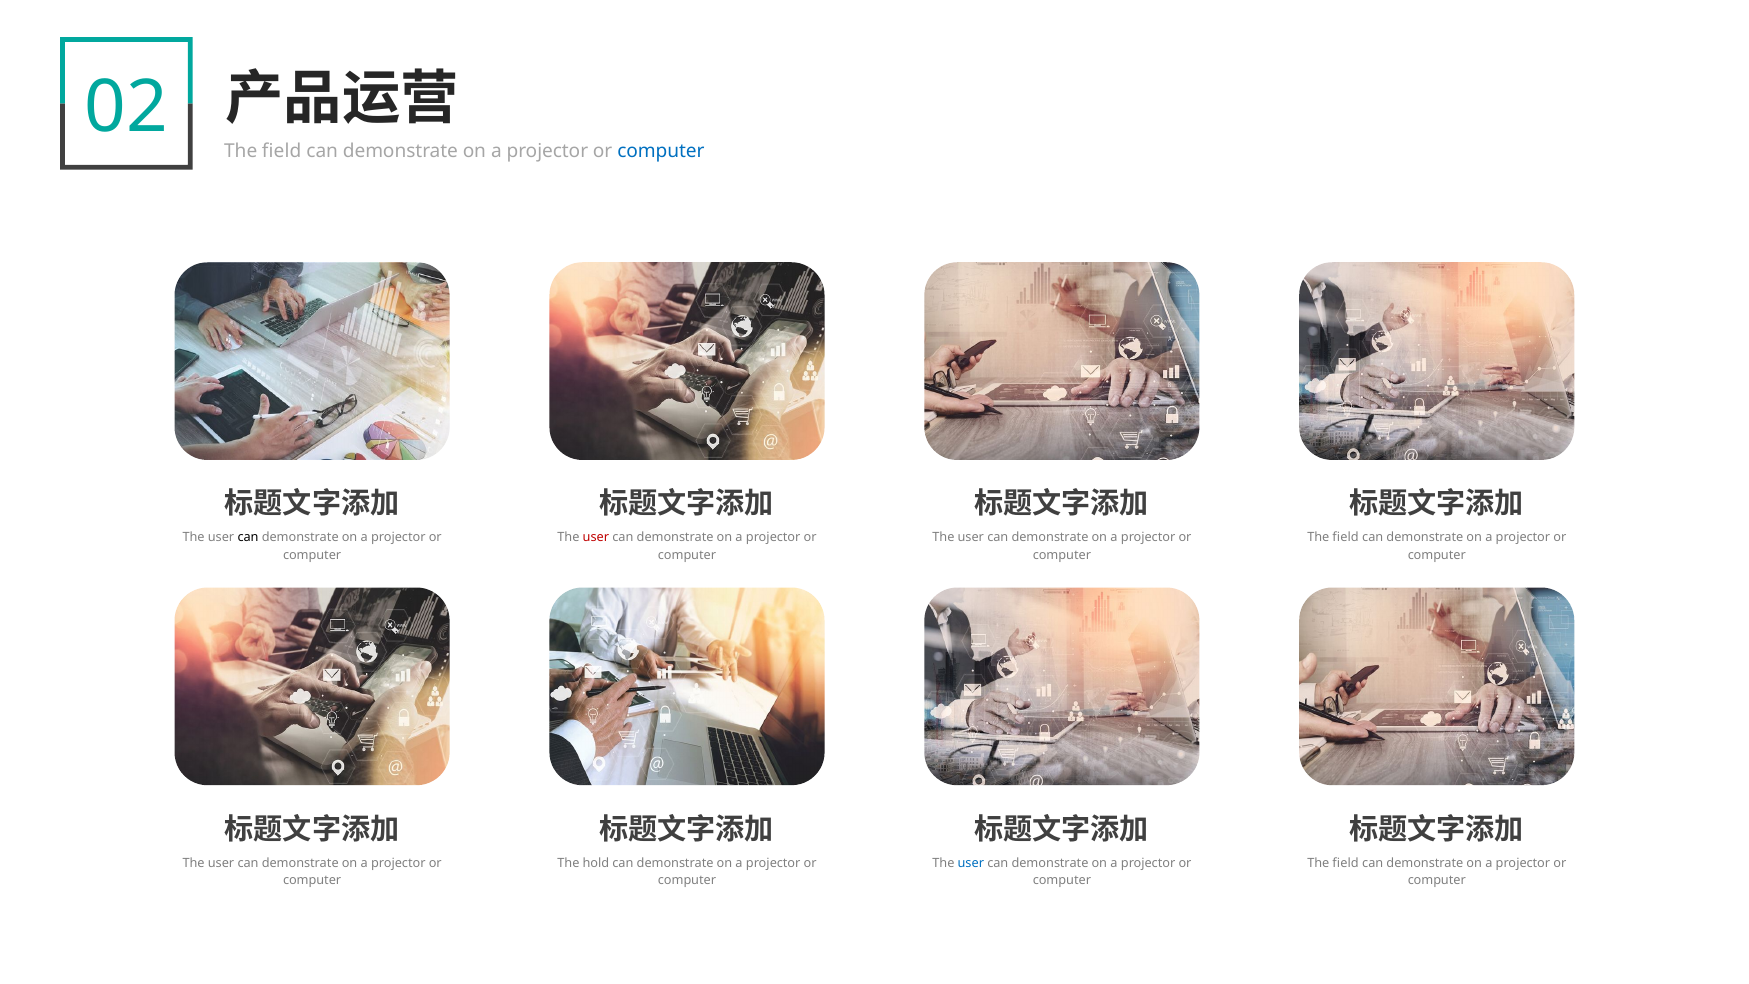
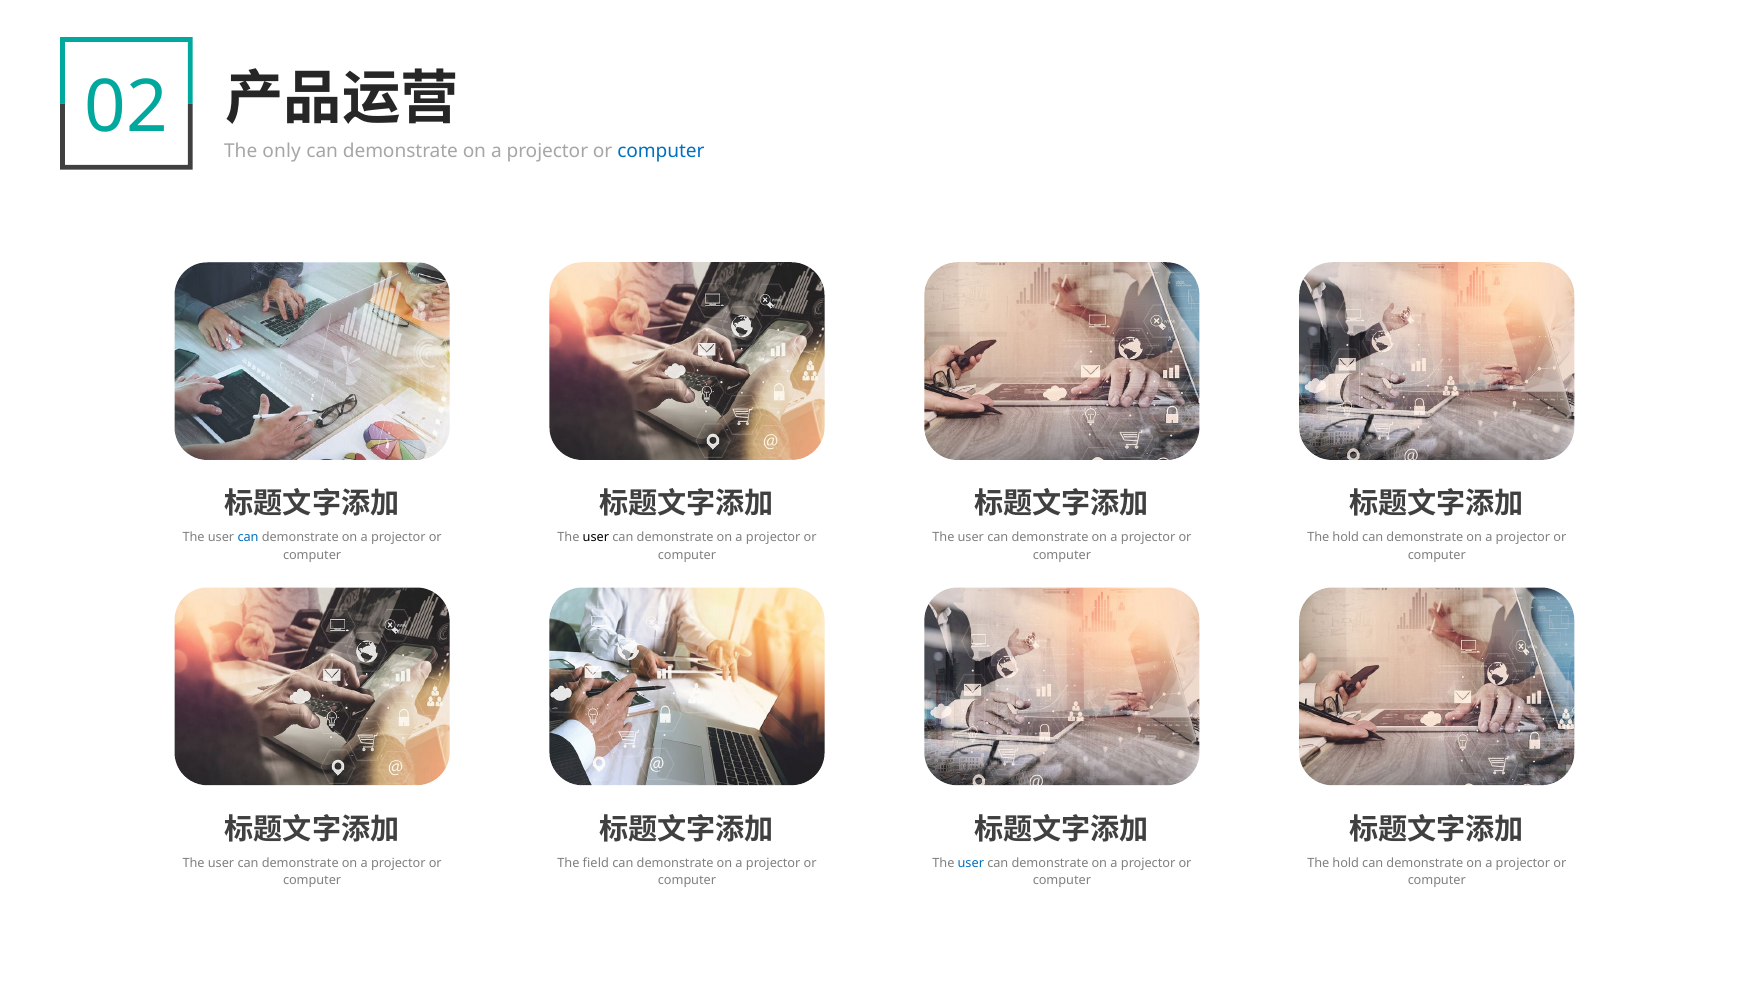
field: field -> only (282, 151)
can colour: black -> blue (248, 538)
user colour: red -> black (596, 538)
field: field -> hold (1346, 538)
hold: hold -> field (596, 863)
field: field -> hold (1346, 863)
